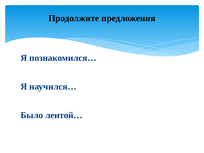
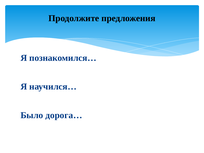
лентой…: лентой… -> дорога… (64, 115)
